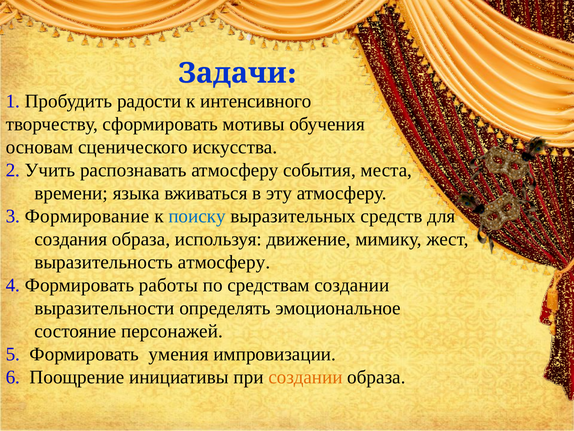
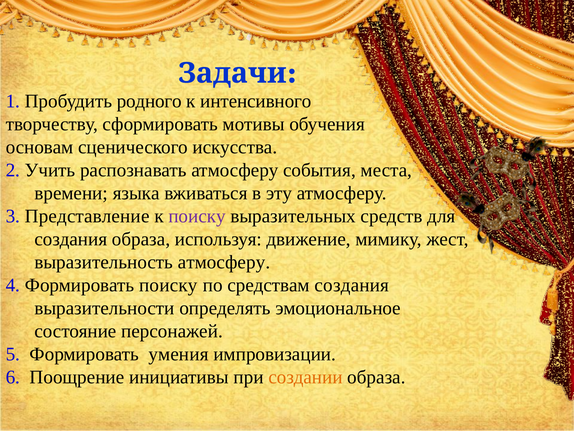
радости: радости -> родного (149, 101)
Формирование: Формирование -> Представление (87, 216)
поиску colour: blue -> purple (197, 216)
Формировать работы: работы -> поиску (168, 285)
средствам создании: создании -> создания (352, 285)
